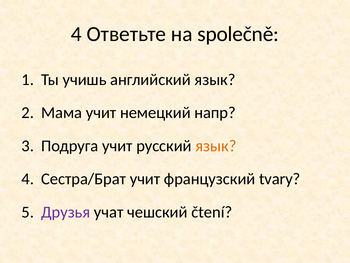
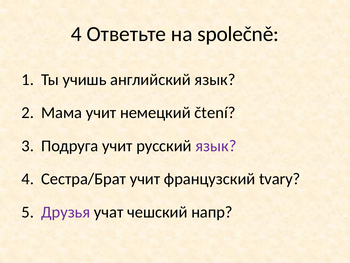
напр: напр -> čtení (215, 113)
язык colour: orange -> purple (216, 146)
čtení: čtení -> напр (212, 212)
